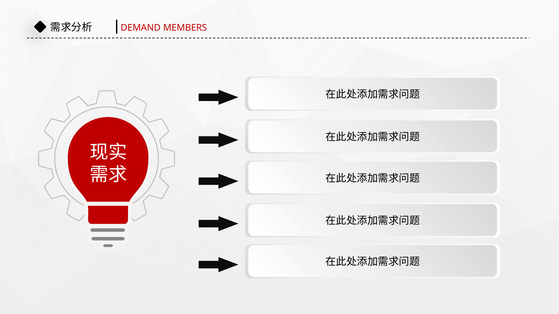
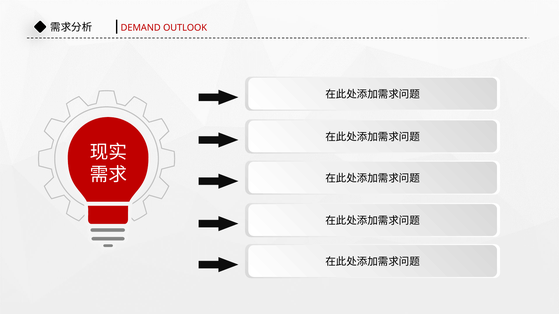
MEMBERS: MEMBERS -> OUTLOOK (185, 28)
